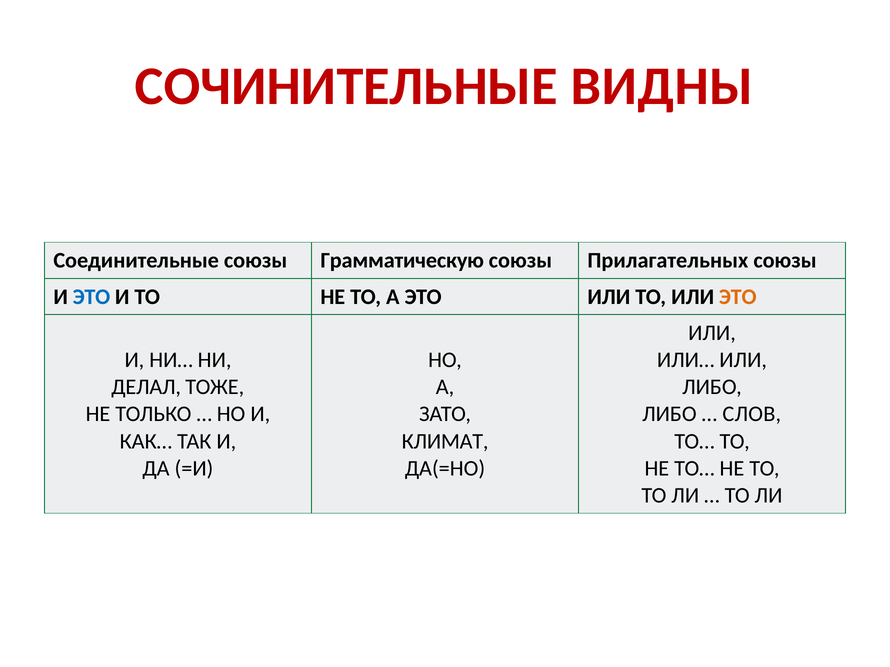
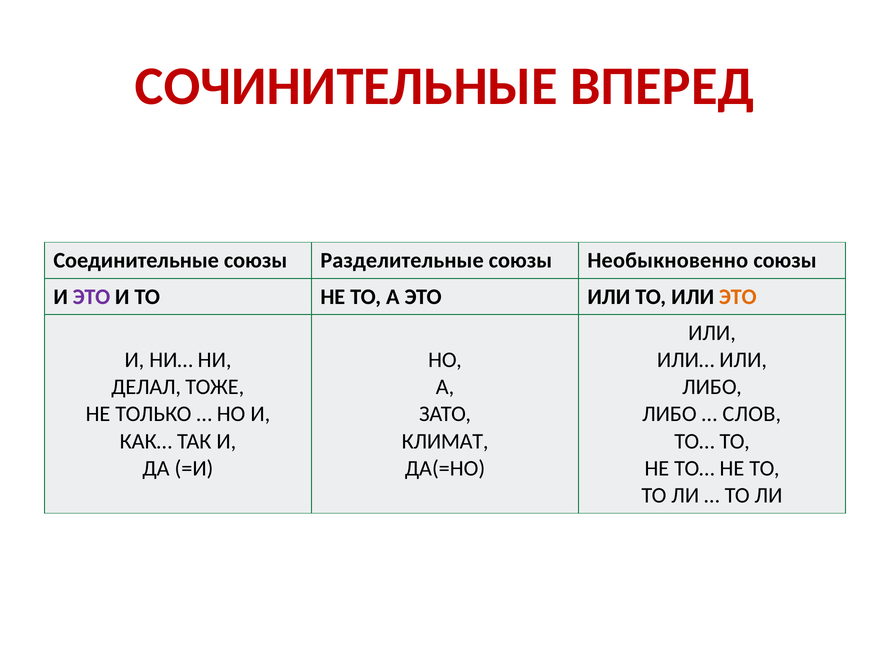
ВИДНЫ: ВИДНЫ -> ВПЕРЕД (662, 86)
Грамматическую: Грамматическую -> Разделительные (402, 261)
Прилагательных: Прилагательных -> Необыкновенно (668, 261)
ЭТО colour: blue -> purple (91, 297)
